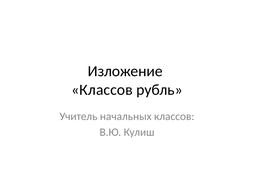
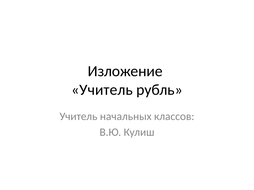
Классов: Классов -> Учитель (102, 90)
